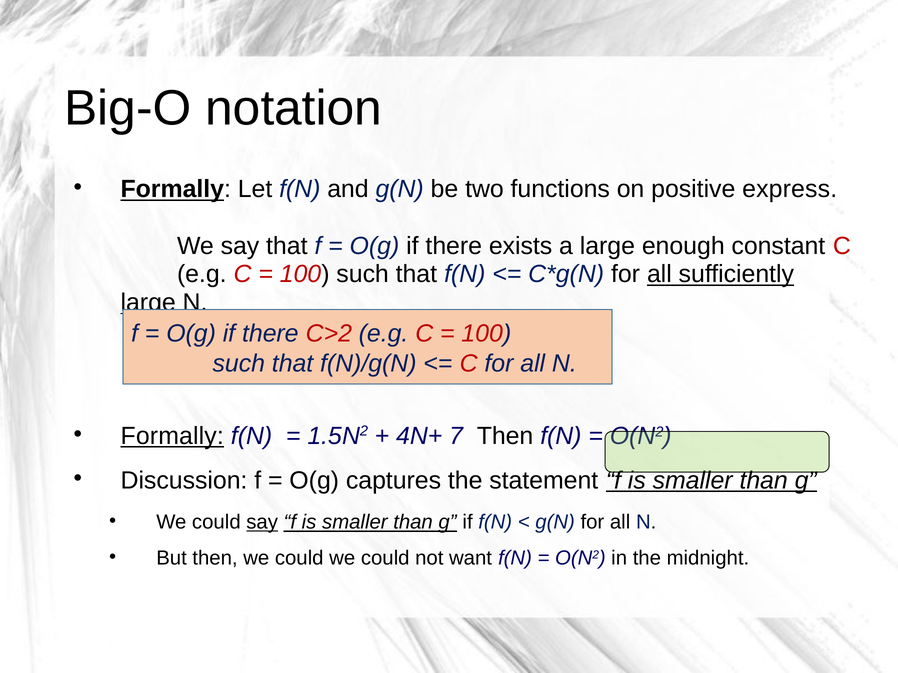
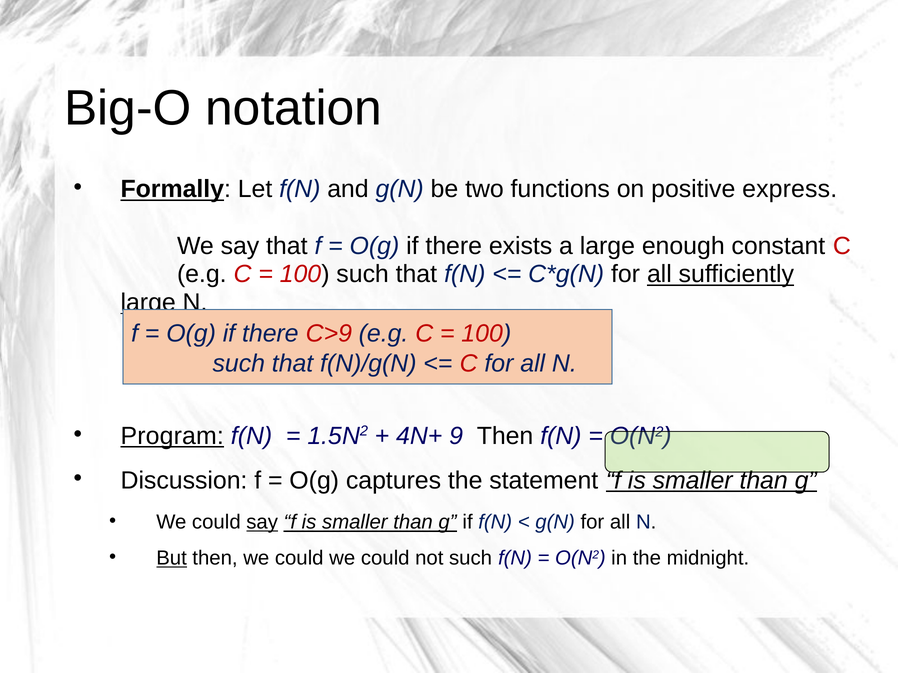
C>2: C>2 -> C>9 (329, 334)
Formally: Formally -> Program (172, 436)
7: 7 -> 9 (456, 436)
But underline: none -> present (172, 559)
not want: want -> such (471, 559)
